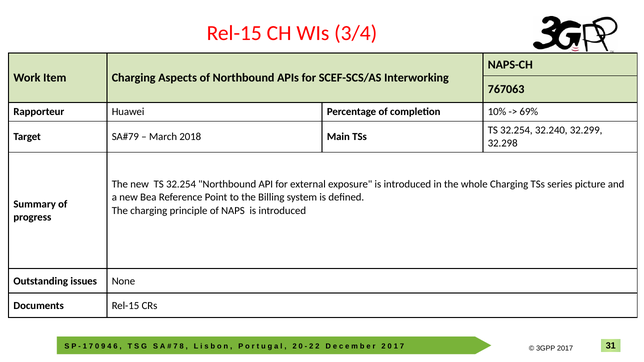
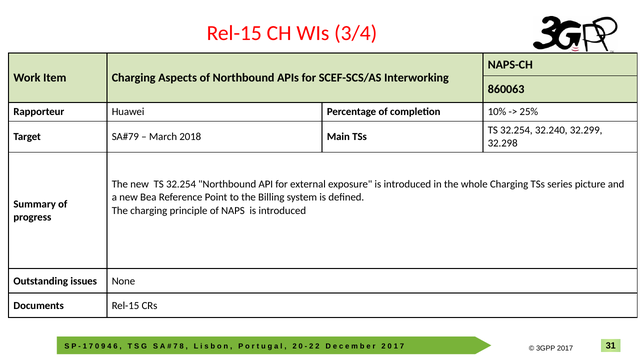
767063: 767063 -> 860063 (506, 89)
69%: 69% -> 25% (529, 112)
